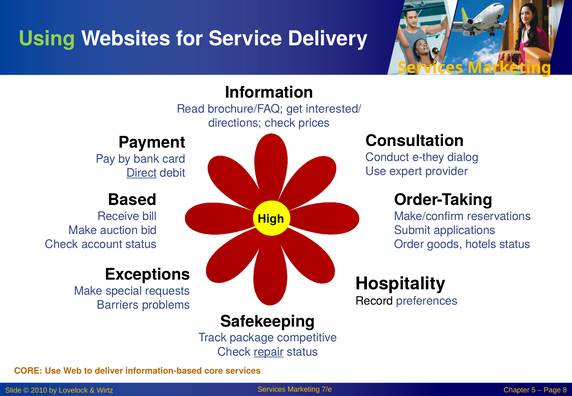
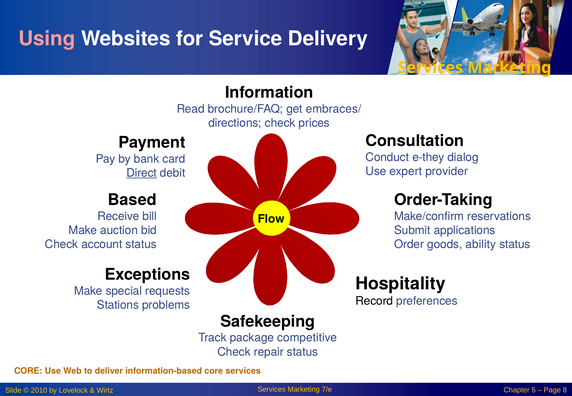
Using colour: light green -> pink (47, 39)
interested/: interested/ -> embraces/ (334, 109)
High: High -> Flow (271, 219)
hotels: hotels -> ability (481, 244)
Barriers: Barriers -> Stations (118, 305)
repair underline: present -> none (269, 352)
